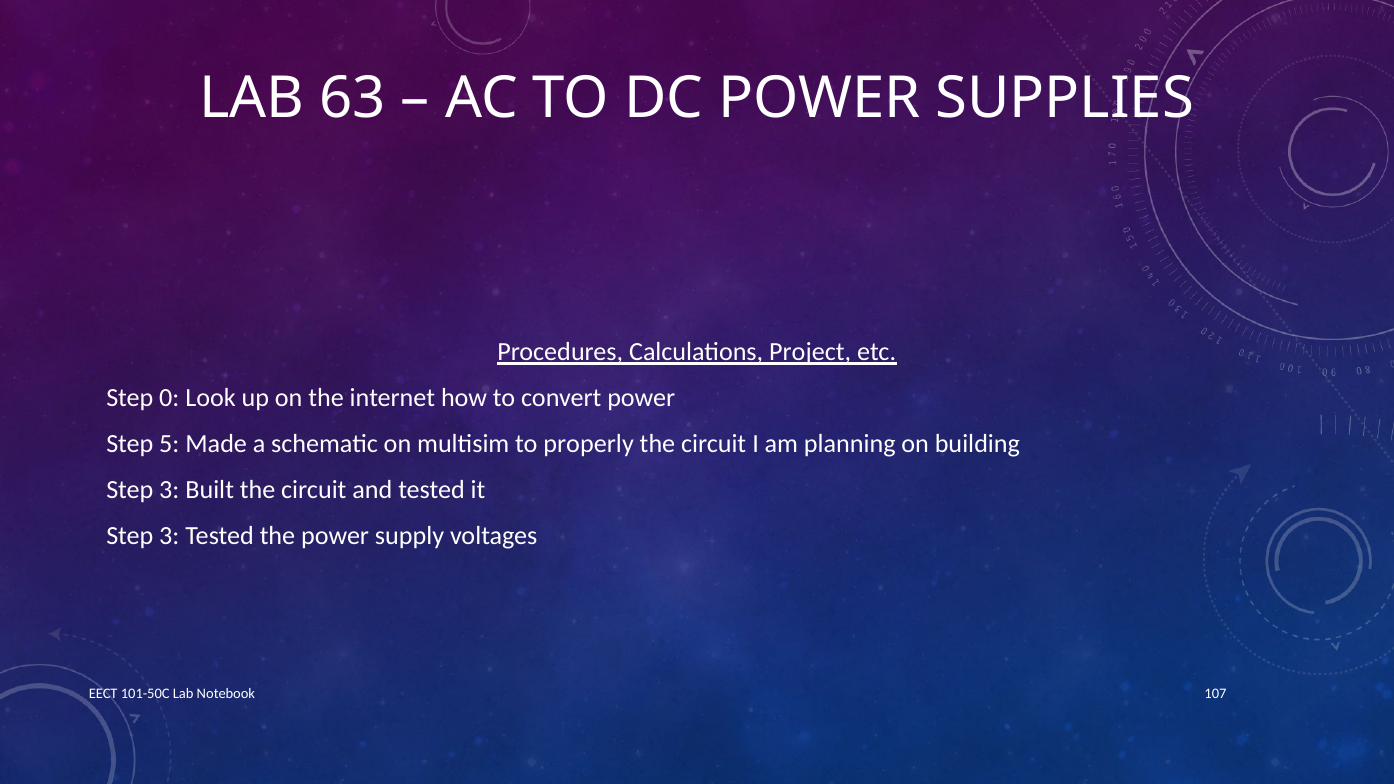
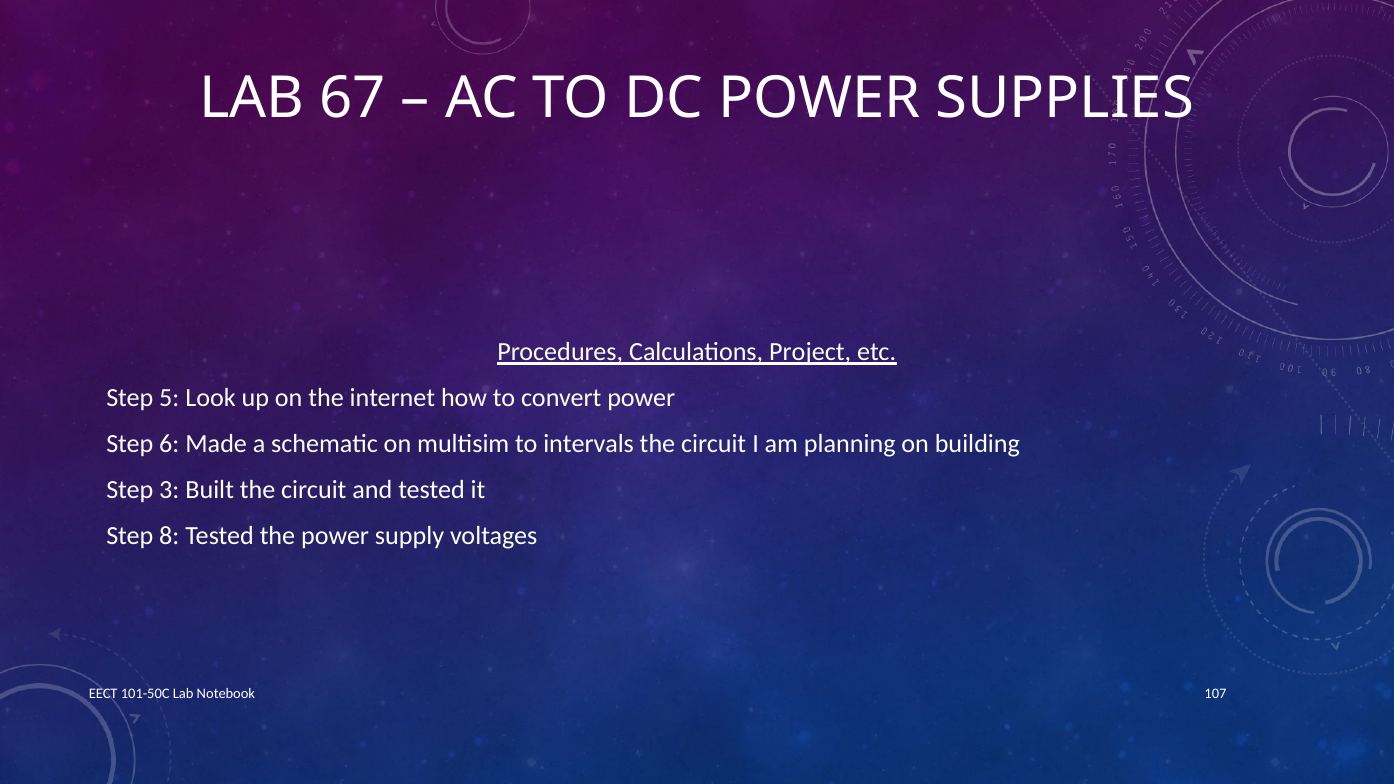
63: 63 -> 67 (353, 98)
0: 0 -> 5 (169, 398)
5: 5 -> 6 (169, 444)
properly: properly -> intervals (589, 444)
3: 3 -> 8 (169, 535)
